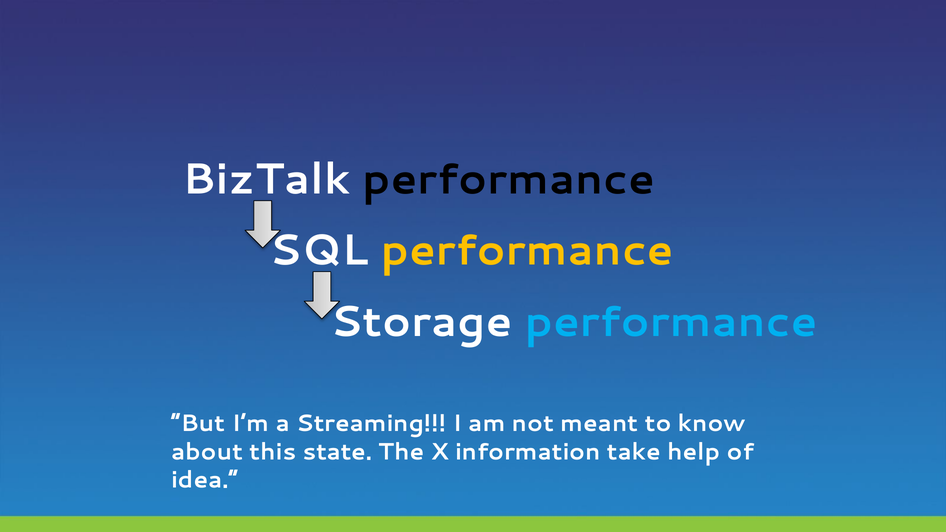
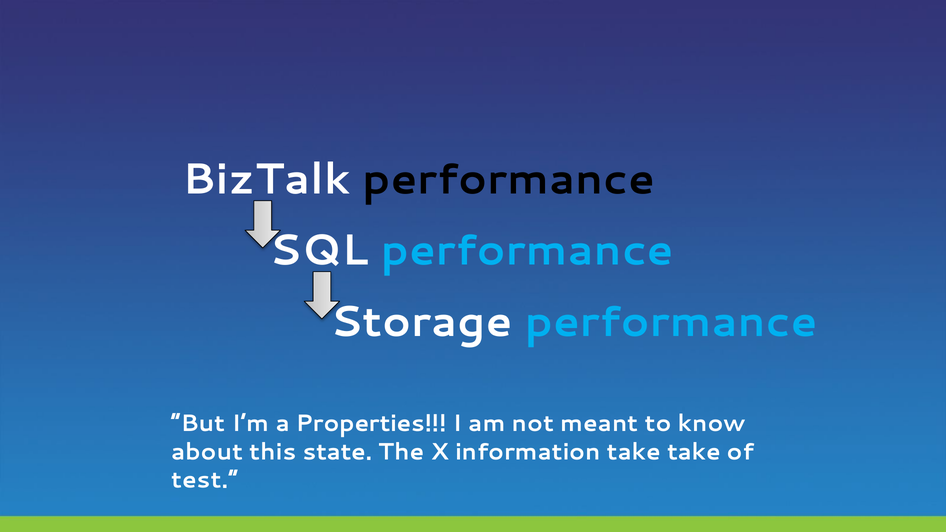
performance colour: yellow -> light blue (527, 250)
Streaming: Streaming -> Properties (371, 424)
take help: help -> take (694, 452)
idea: idea -> test (205, 480)
